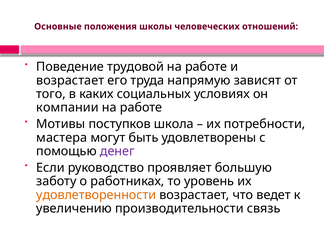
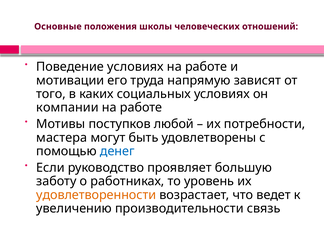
Поведение трудовой: трудовой -> условиях (135, 67)
возрастает: возрастает -> мотивации (70, 80)
школа: школа -> любой (174, 124)
денег colour: purple -> blue (117, 151)
